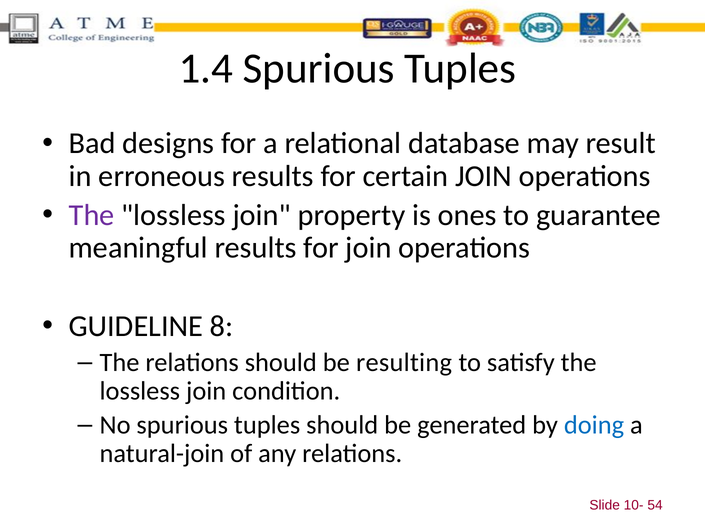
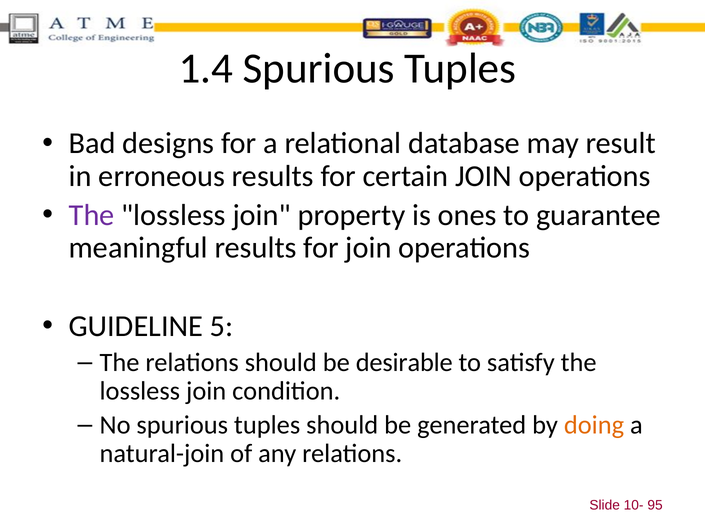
8: 8 -> 5 (222, 326)
resulting: resulting -> desirable (404, 362)
doing colour: blue -> orange (594, 425)
54: 54 -> 95 (655, 505)
